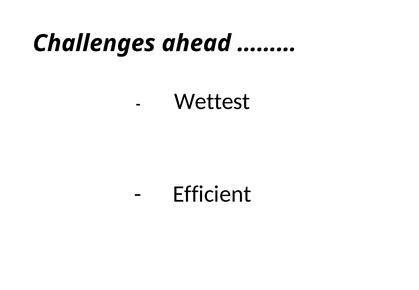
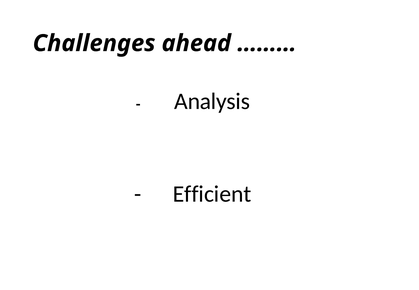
Wettest: Wettest -> Analysis (212, 101)
